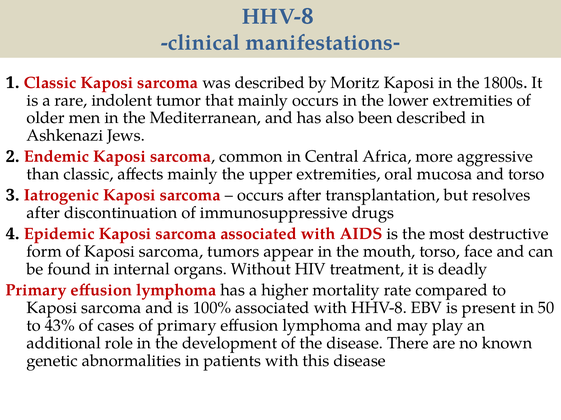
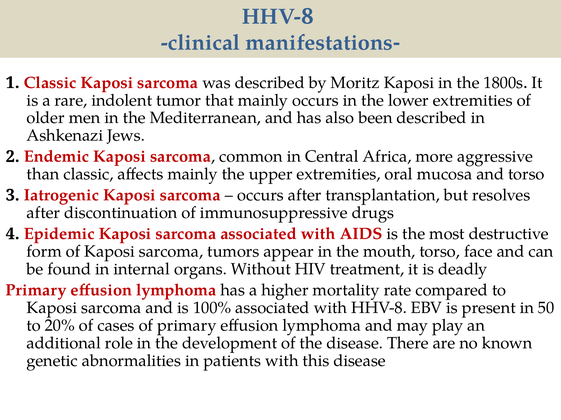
43%: 43% -> 20% (60, 326)
